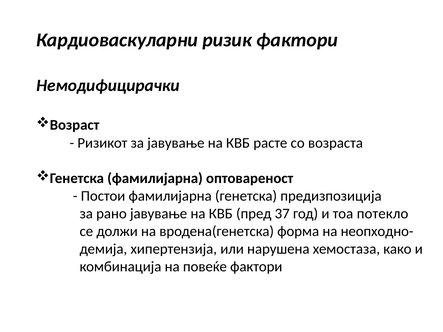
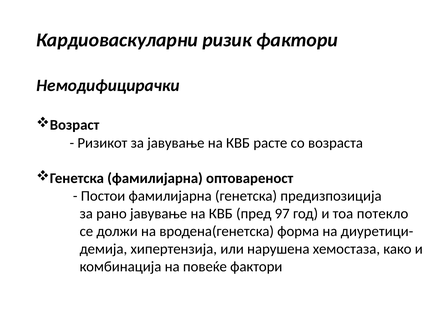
37: 37 -> 97 (282, 214)
неопходно-: неопходно- -> диуретици- (377, 232)
